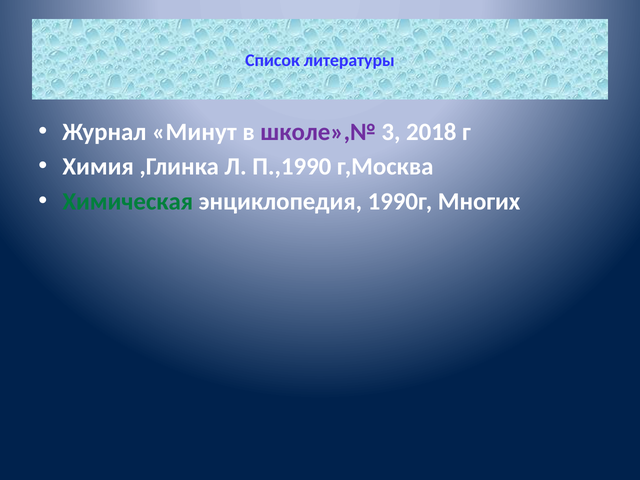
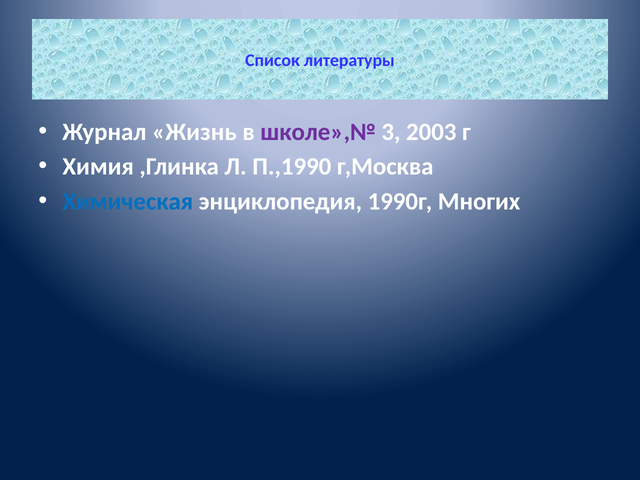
Минут: Минут -> Жизнь (194, 132)
2018: 2018 -> 2003 (431, 132)
Химическая colour: green -> blue (128, 201)
